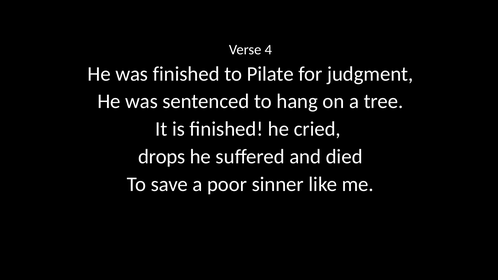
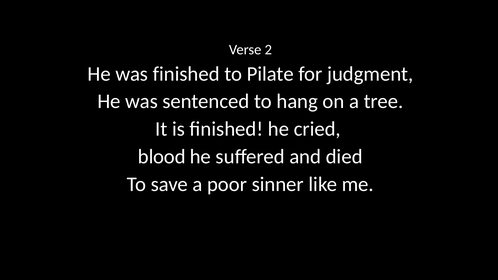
4: 4 -> 2 (268, 50)
drops: drops -> blood (162, 157)
